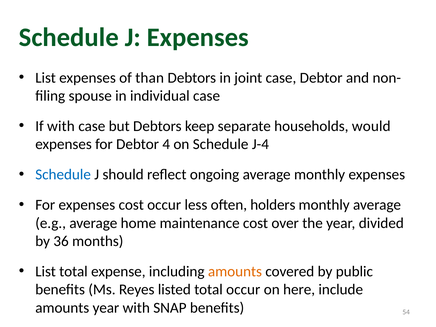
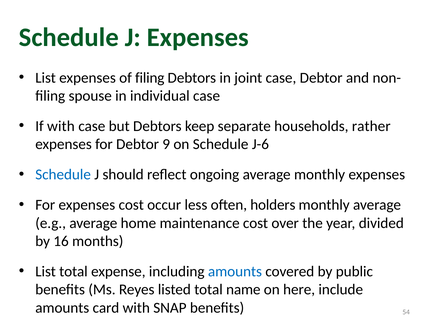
of than: than -> filing (150, 78)
would: would -> rather (371, 126)
4: 4 -> 9 (166, 144)
J-4: J-4 -> J-6 (260, 144)
36: 36 -> 16 (61, 241)
amounts colour: orange -> blue (235, 271)
total occur: occur -> name (243, 290)
amounts year: year -> card (106, 308)
